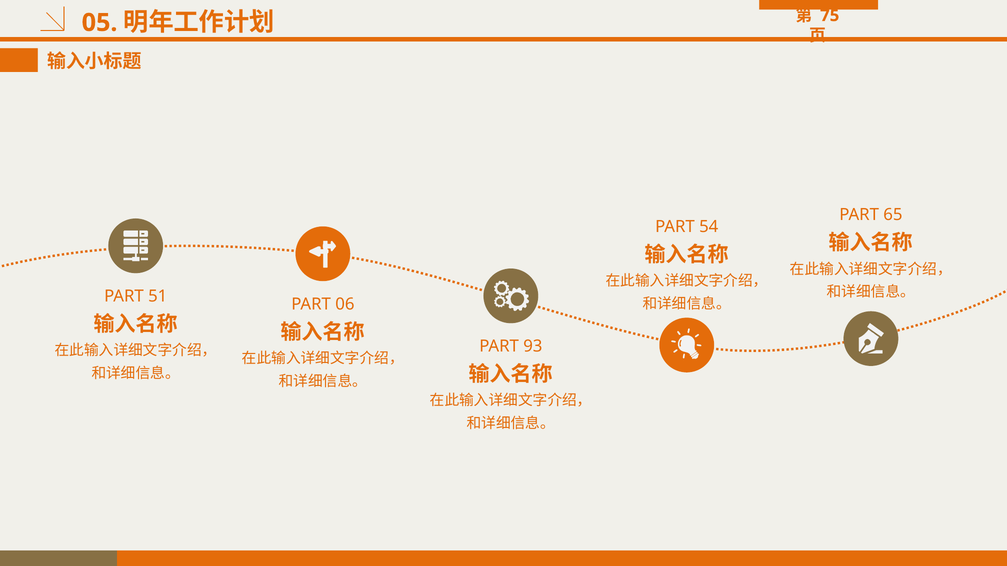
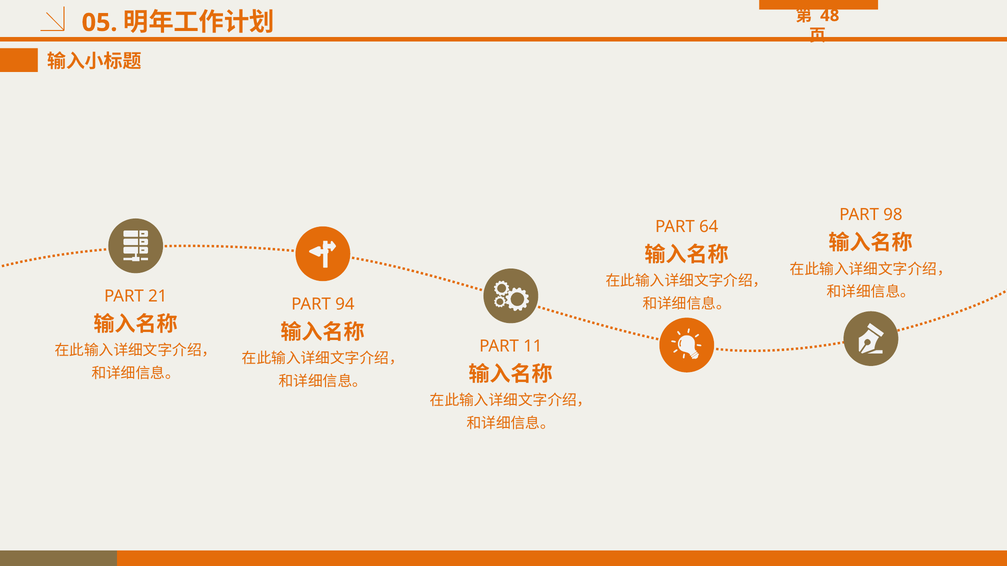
75: 75 -> 48 (830, 16)
65: 65 -> 98 (893, 215)
54: 54 -> 64 (709, 227)
51: 51 -> 21 (158, 296)
06: 06 -> 94 (345, 304)
93: 93 -> 11 (533, 346)
